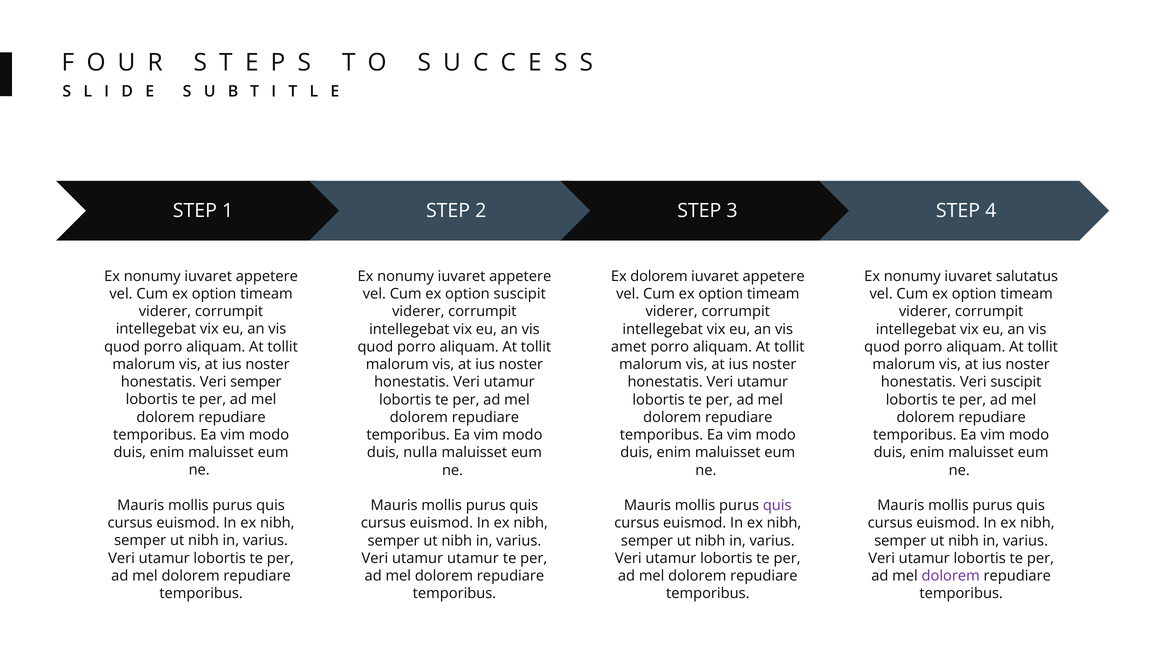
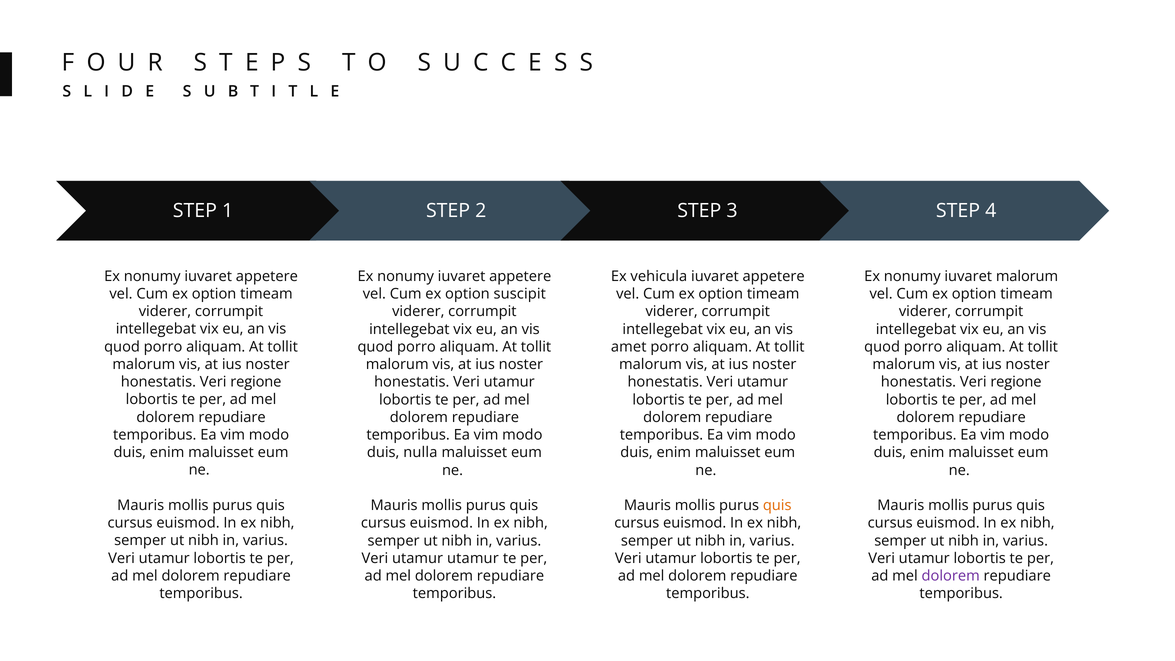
Ex dolorem: dolorem -> vehicula (659, 276)
iuvaret salutatus: salutatus -> malorum (1027, 276)
semper: semper -> regione (256, 382)
suscipit: suscipit -> regione (1016, 382)
quis colour: purple -> orange (777, 505)
